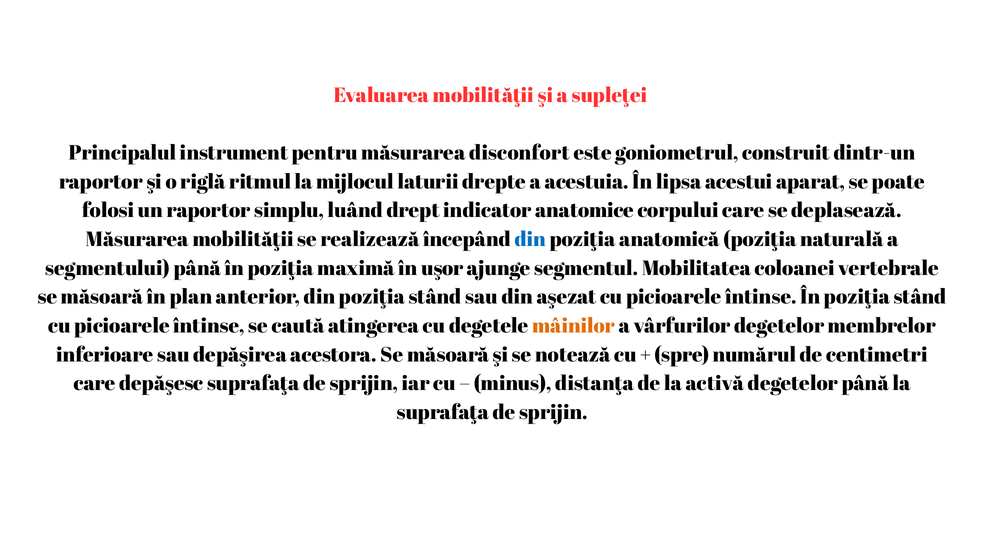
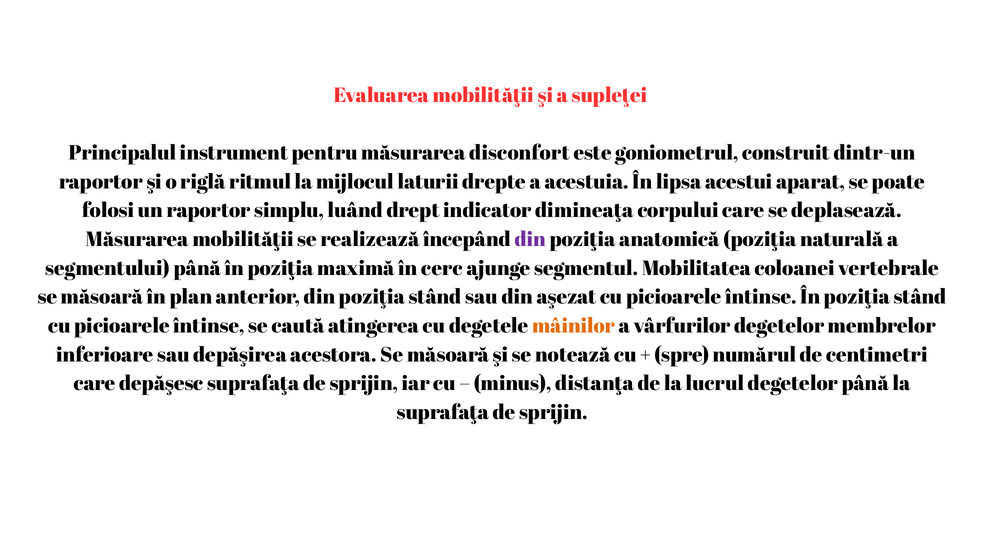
anatomice: anatomice -> dimineaţa (584, 211)
din colour: blue -> purple (530, 239)
uşor: uşor -> cerc (442, 268)
activă: activă -> lucrul (715, 383)
